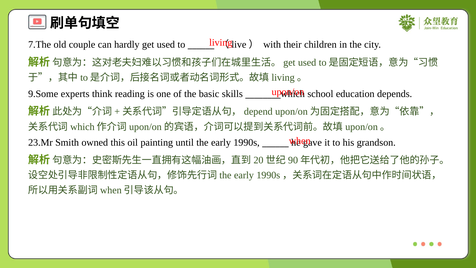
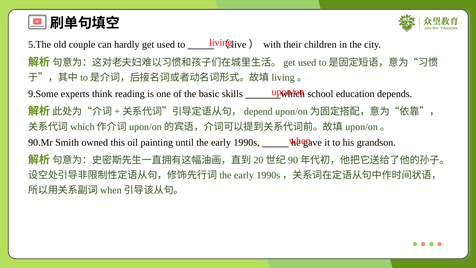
7.The: 7.The -> 5.The (40, 45)
23.Mr: 23.Mr -> 90.Mr (40, 142)
